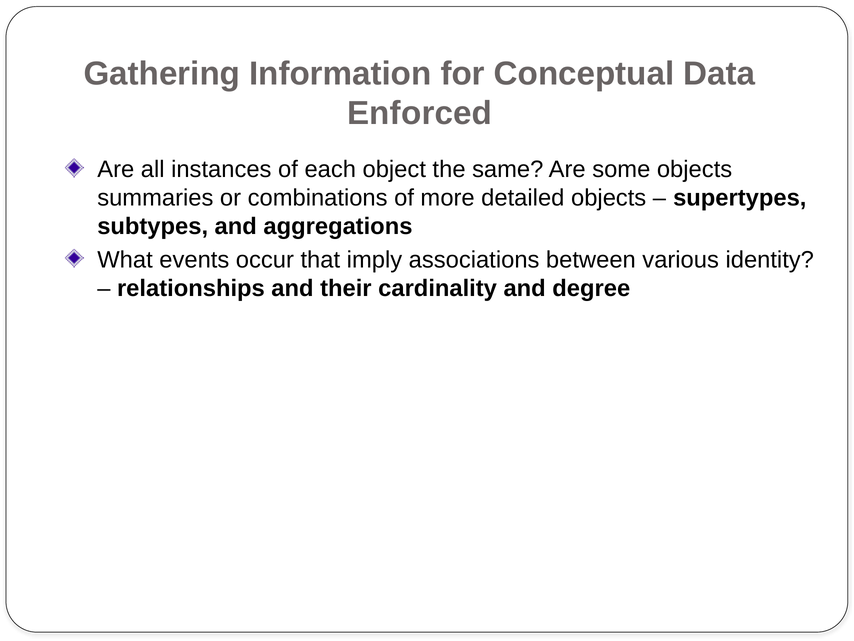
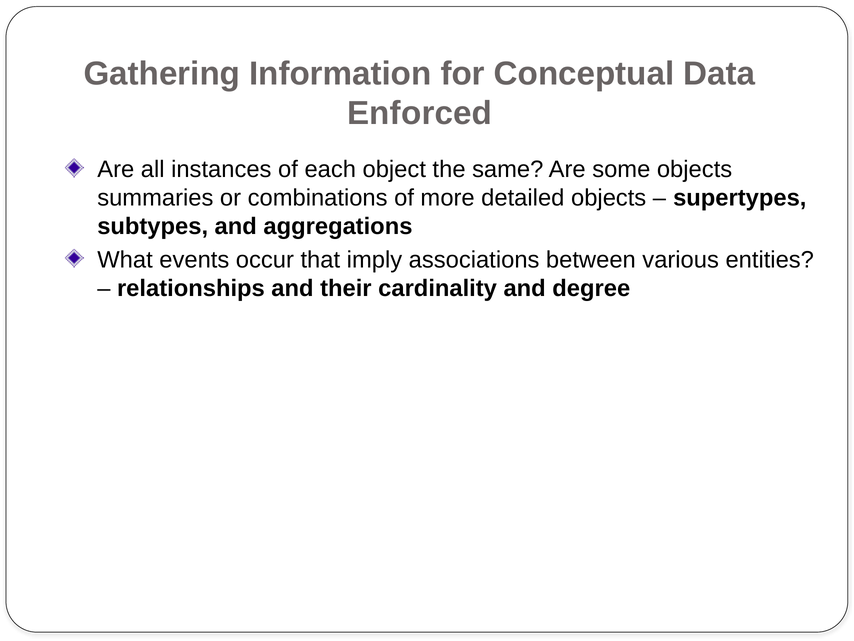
identity: identity -> entities (770, 260)
